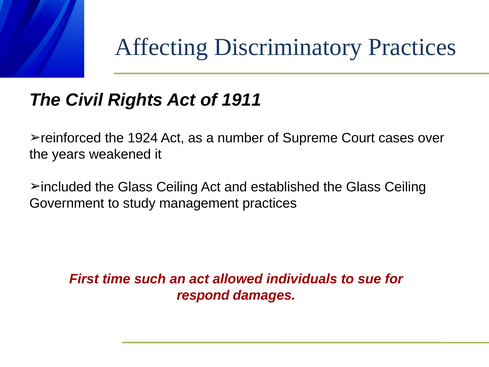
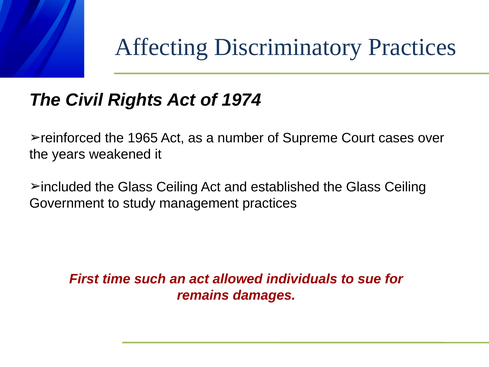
1911: 1911 -> 1974 (242, 100)
1924: 1924 -> 1965 (143, 138)
respond: respond -> remains (203, 295)
